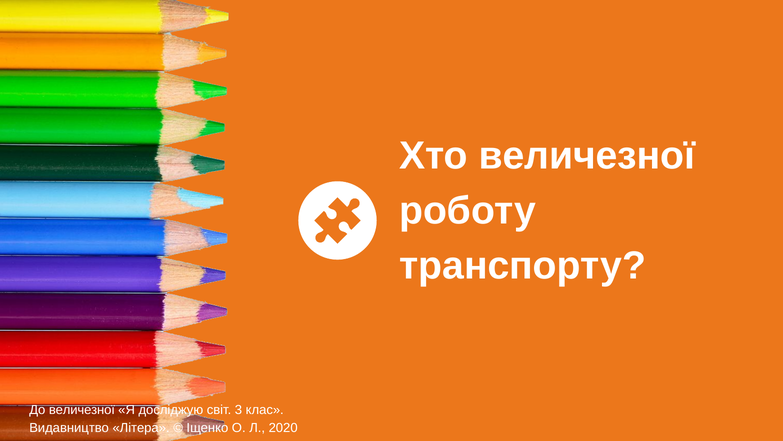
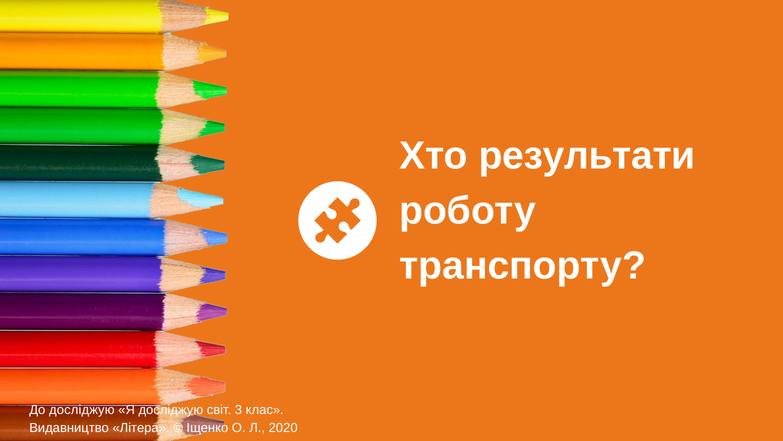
Хто величезної: величезної -> результати (587, 156)
До величезної: величезної -> досліджую (82, 409)
